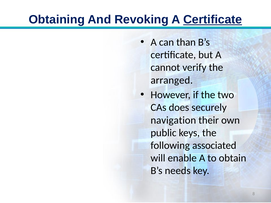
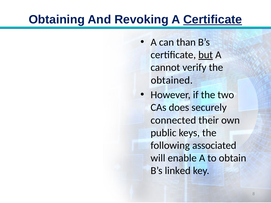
but underline: none -> present (206, 55)
arranged: arranged -> obtained (172, 80)
navigation: navigation -> connected (173, 120)
needs: needs -> linked (178, 171)
